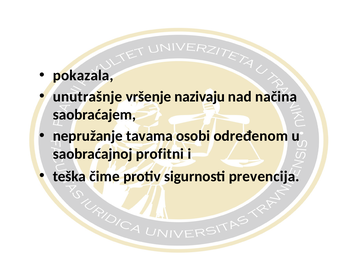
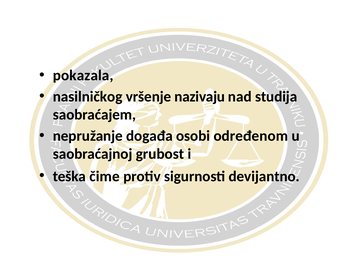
unutrašnje: unutrašnje -> nasilničkog (88, 96)
načina: načina -> studija (276, 96)
tavama: tavama -> događa (149, 136)
profitni: profitni -> grubost (160, 154)
prevencija: prevencija -> devijantno (264, 176)
